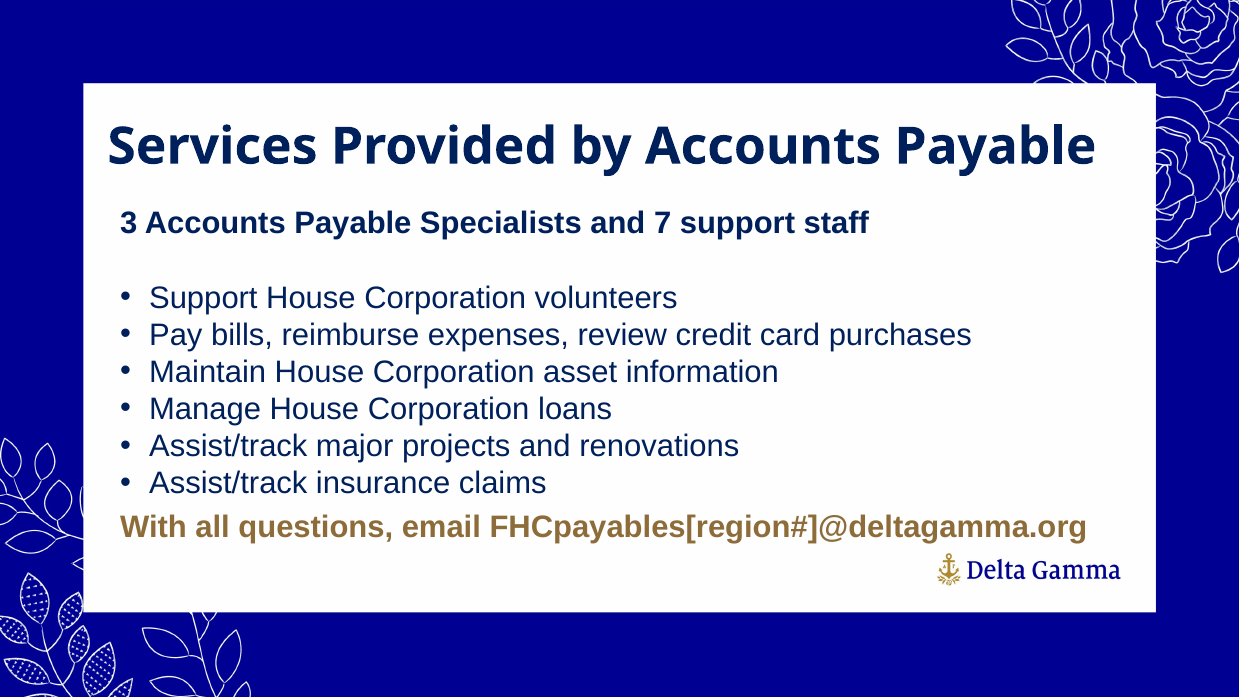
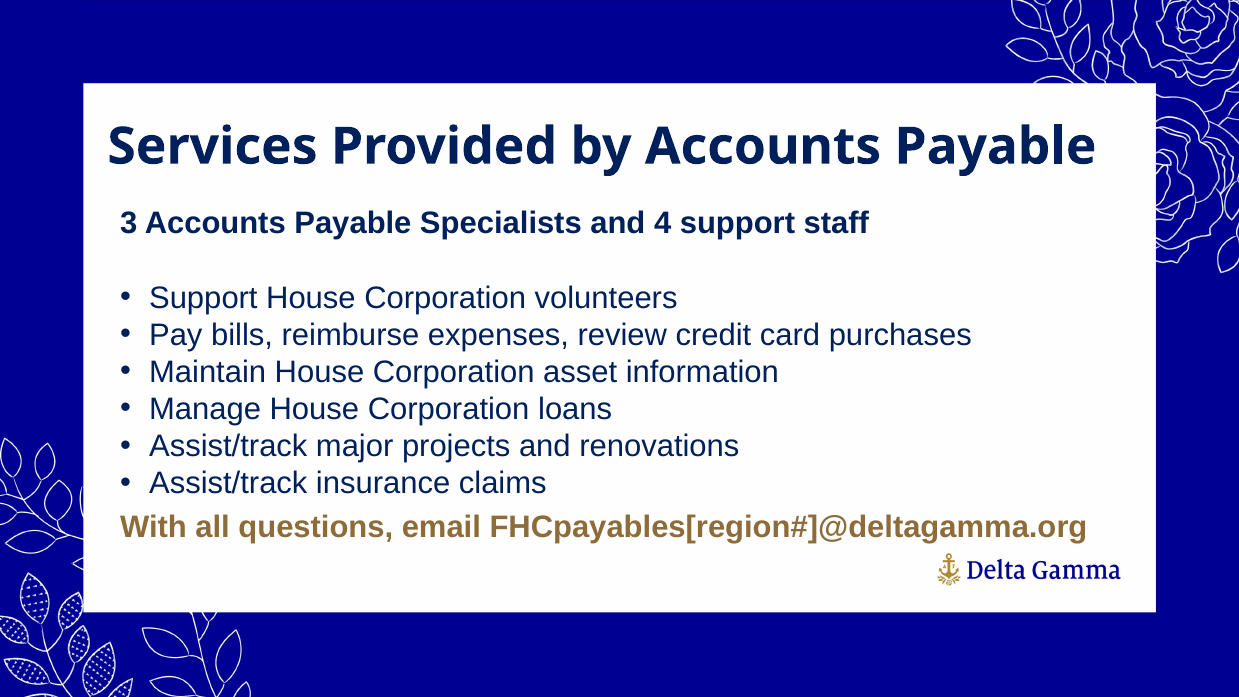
7: 7 -> 4 (663, 223)
